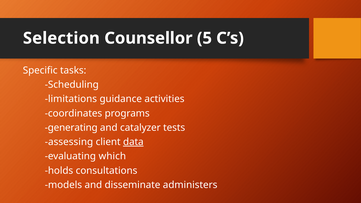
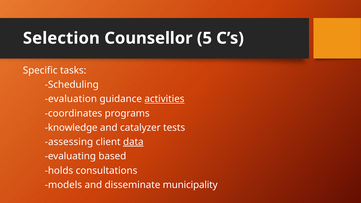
limitations: limitations -> evaluation (71, 99)
activities underline: none -> present (164, 99)
generating: generating -> knowledge (71, 128)
which: which -> based (112, 156)
administers: administers -> municipality (190, 185)
